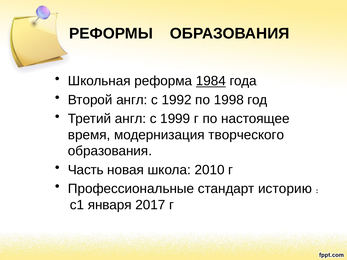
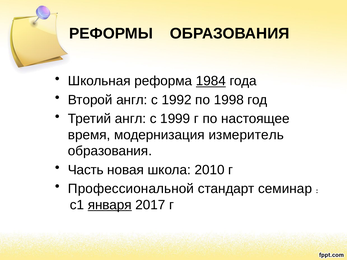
творческого: творческого -> измеритель (246, 135)
Профессиональные: Профессиональные -> Профессиональной (131, 189)
историю: историю -> семинар (285, 189)
января underline: none -> present (110, 205)
